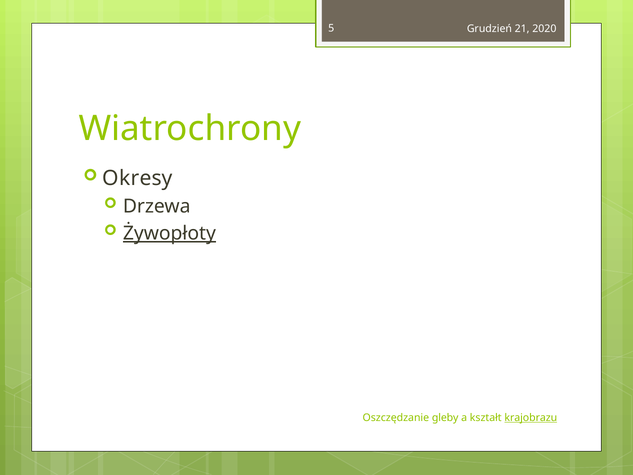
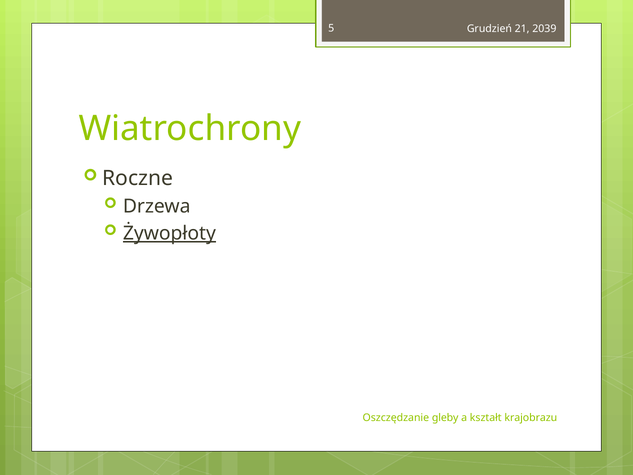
2020: 2020 -> 2039 (544, 29)
Okresy: Okresy -> Roczne (138, 178)
krajobrazu underline: present -> none (531, 418)
